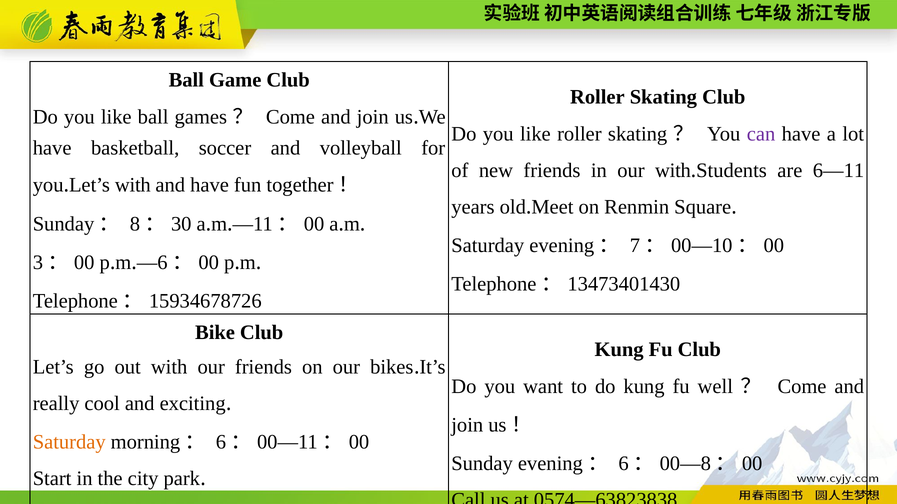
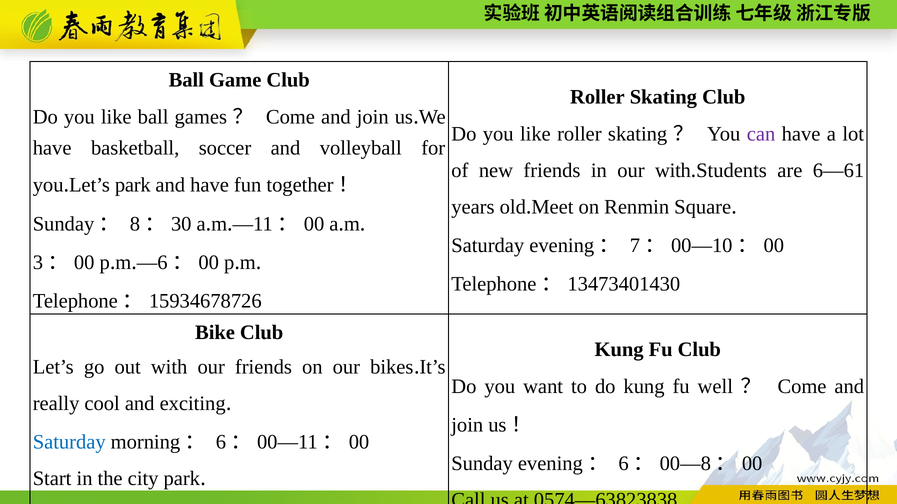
6—11: 6—11 -> 6—61 (839, 171)
Let’s with: with -> park (133, 185)
Saturday colour: orange -> blue (69, 443)
